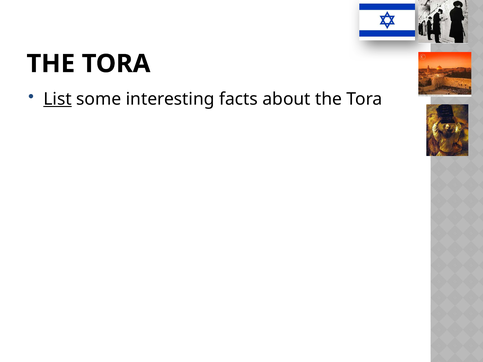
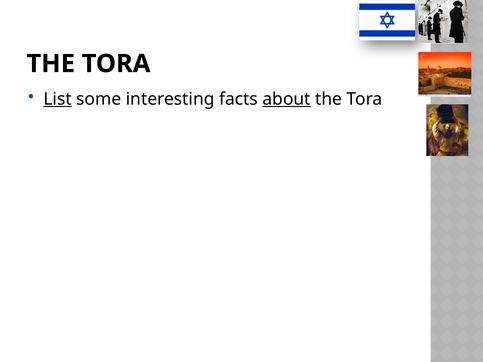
about underline: none -> present (287, 99)
